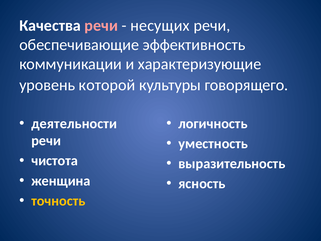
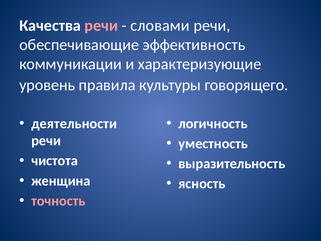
несущих: несущих -> словами (160, 25)
которой: которой -> правила (107, 85)
точность colour: yellow -> pink (58, 201)
